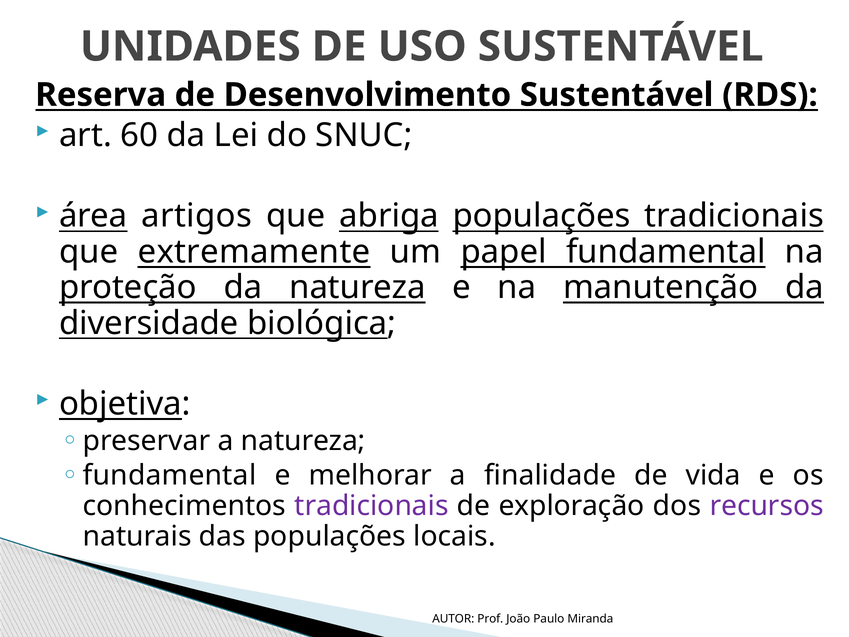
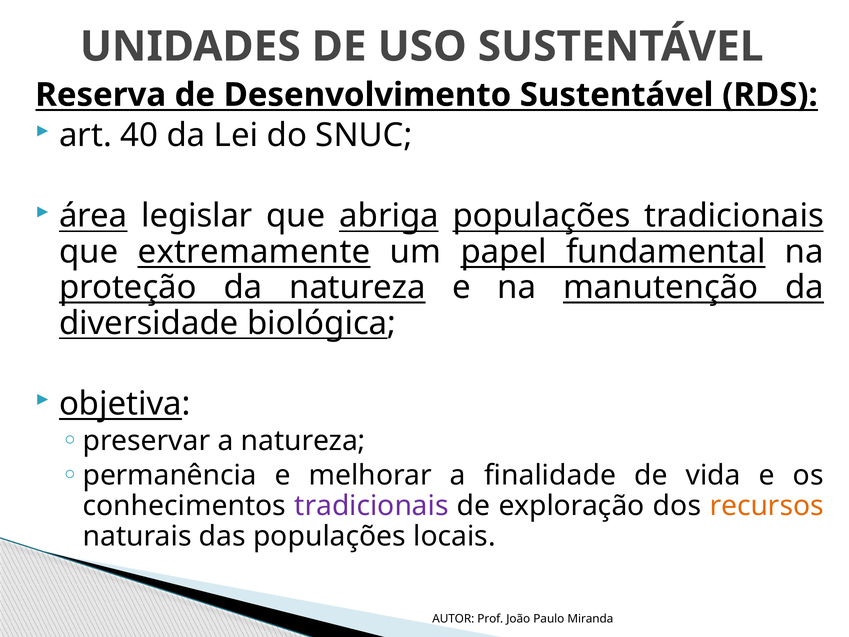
60: 60 -> 40 (139, 135)
artigos: artigos -> legislar (197, 216)
fundamental: fundamental -> permanência (170, 475)
recursos colour: purple -> orange (767, 506)
